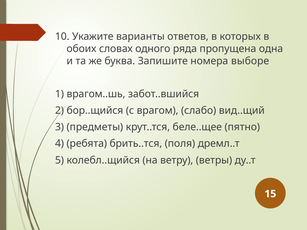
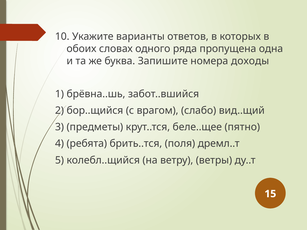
выборе: выборе -> доходы (250, 61)
врагом..шь: врагом..шь -> брёвна..шь (96, 94)
